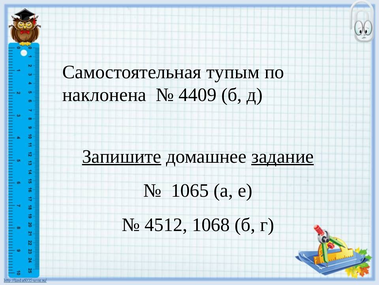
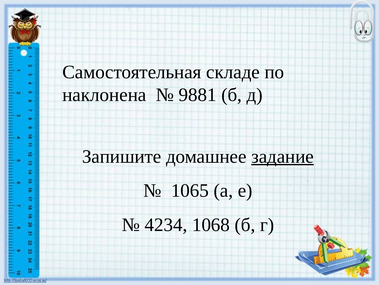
тупым: тупым -> складе (233, 72)
4409: 4409 -> 9881 (198, 95)
Запишите underline: present -> none (122, 156)
4512: 4512 -> 4234 (166, 224)
